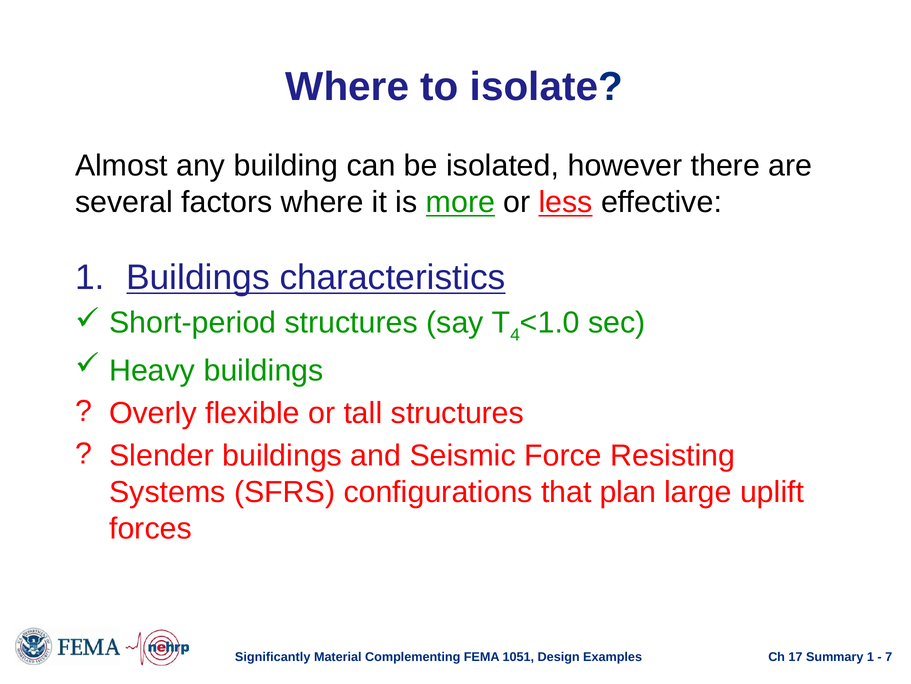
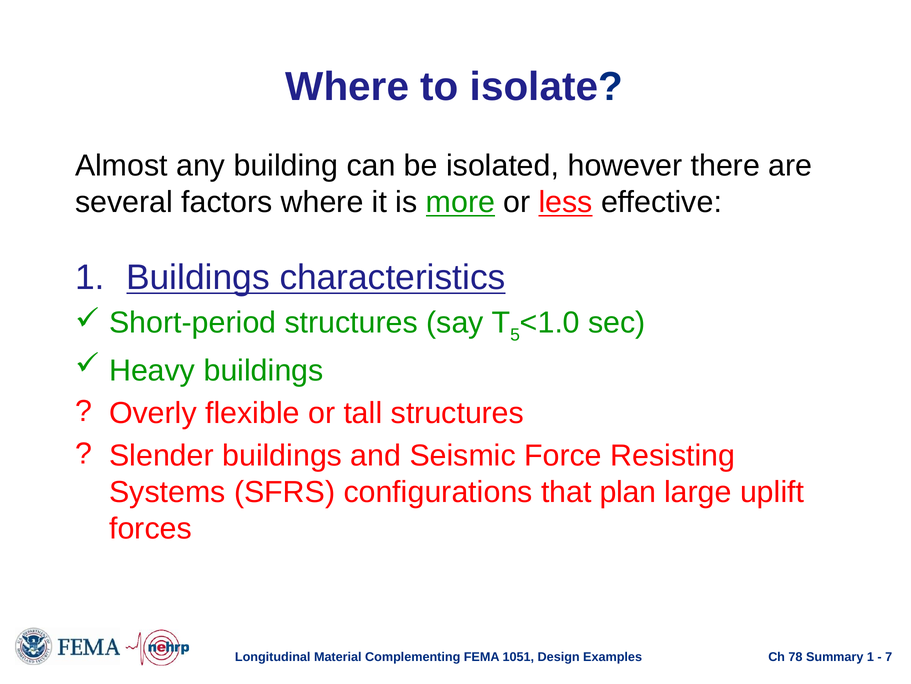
4: 4 -> 5 (515, 334)
Significantly: Significantly -> Longitudinal (273, 656)
17: 17 -> 78 (795, 656)
